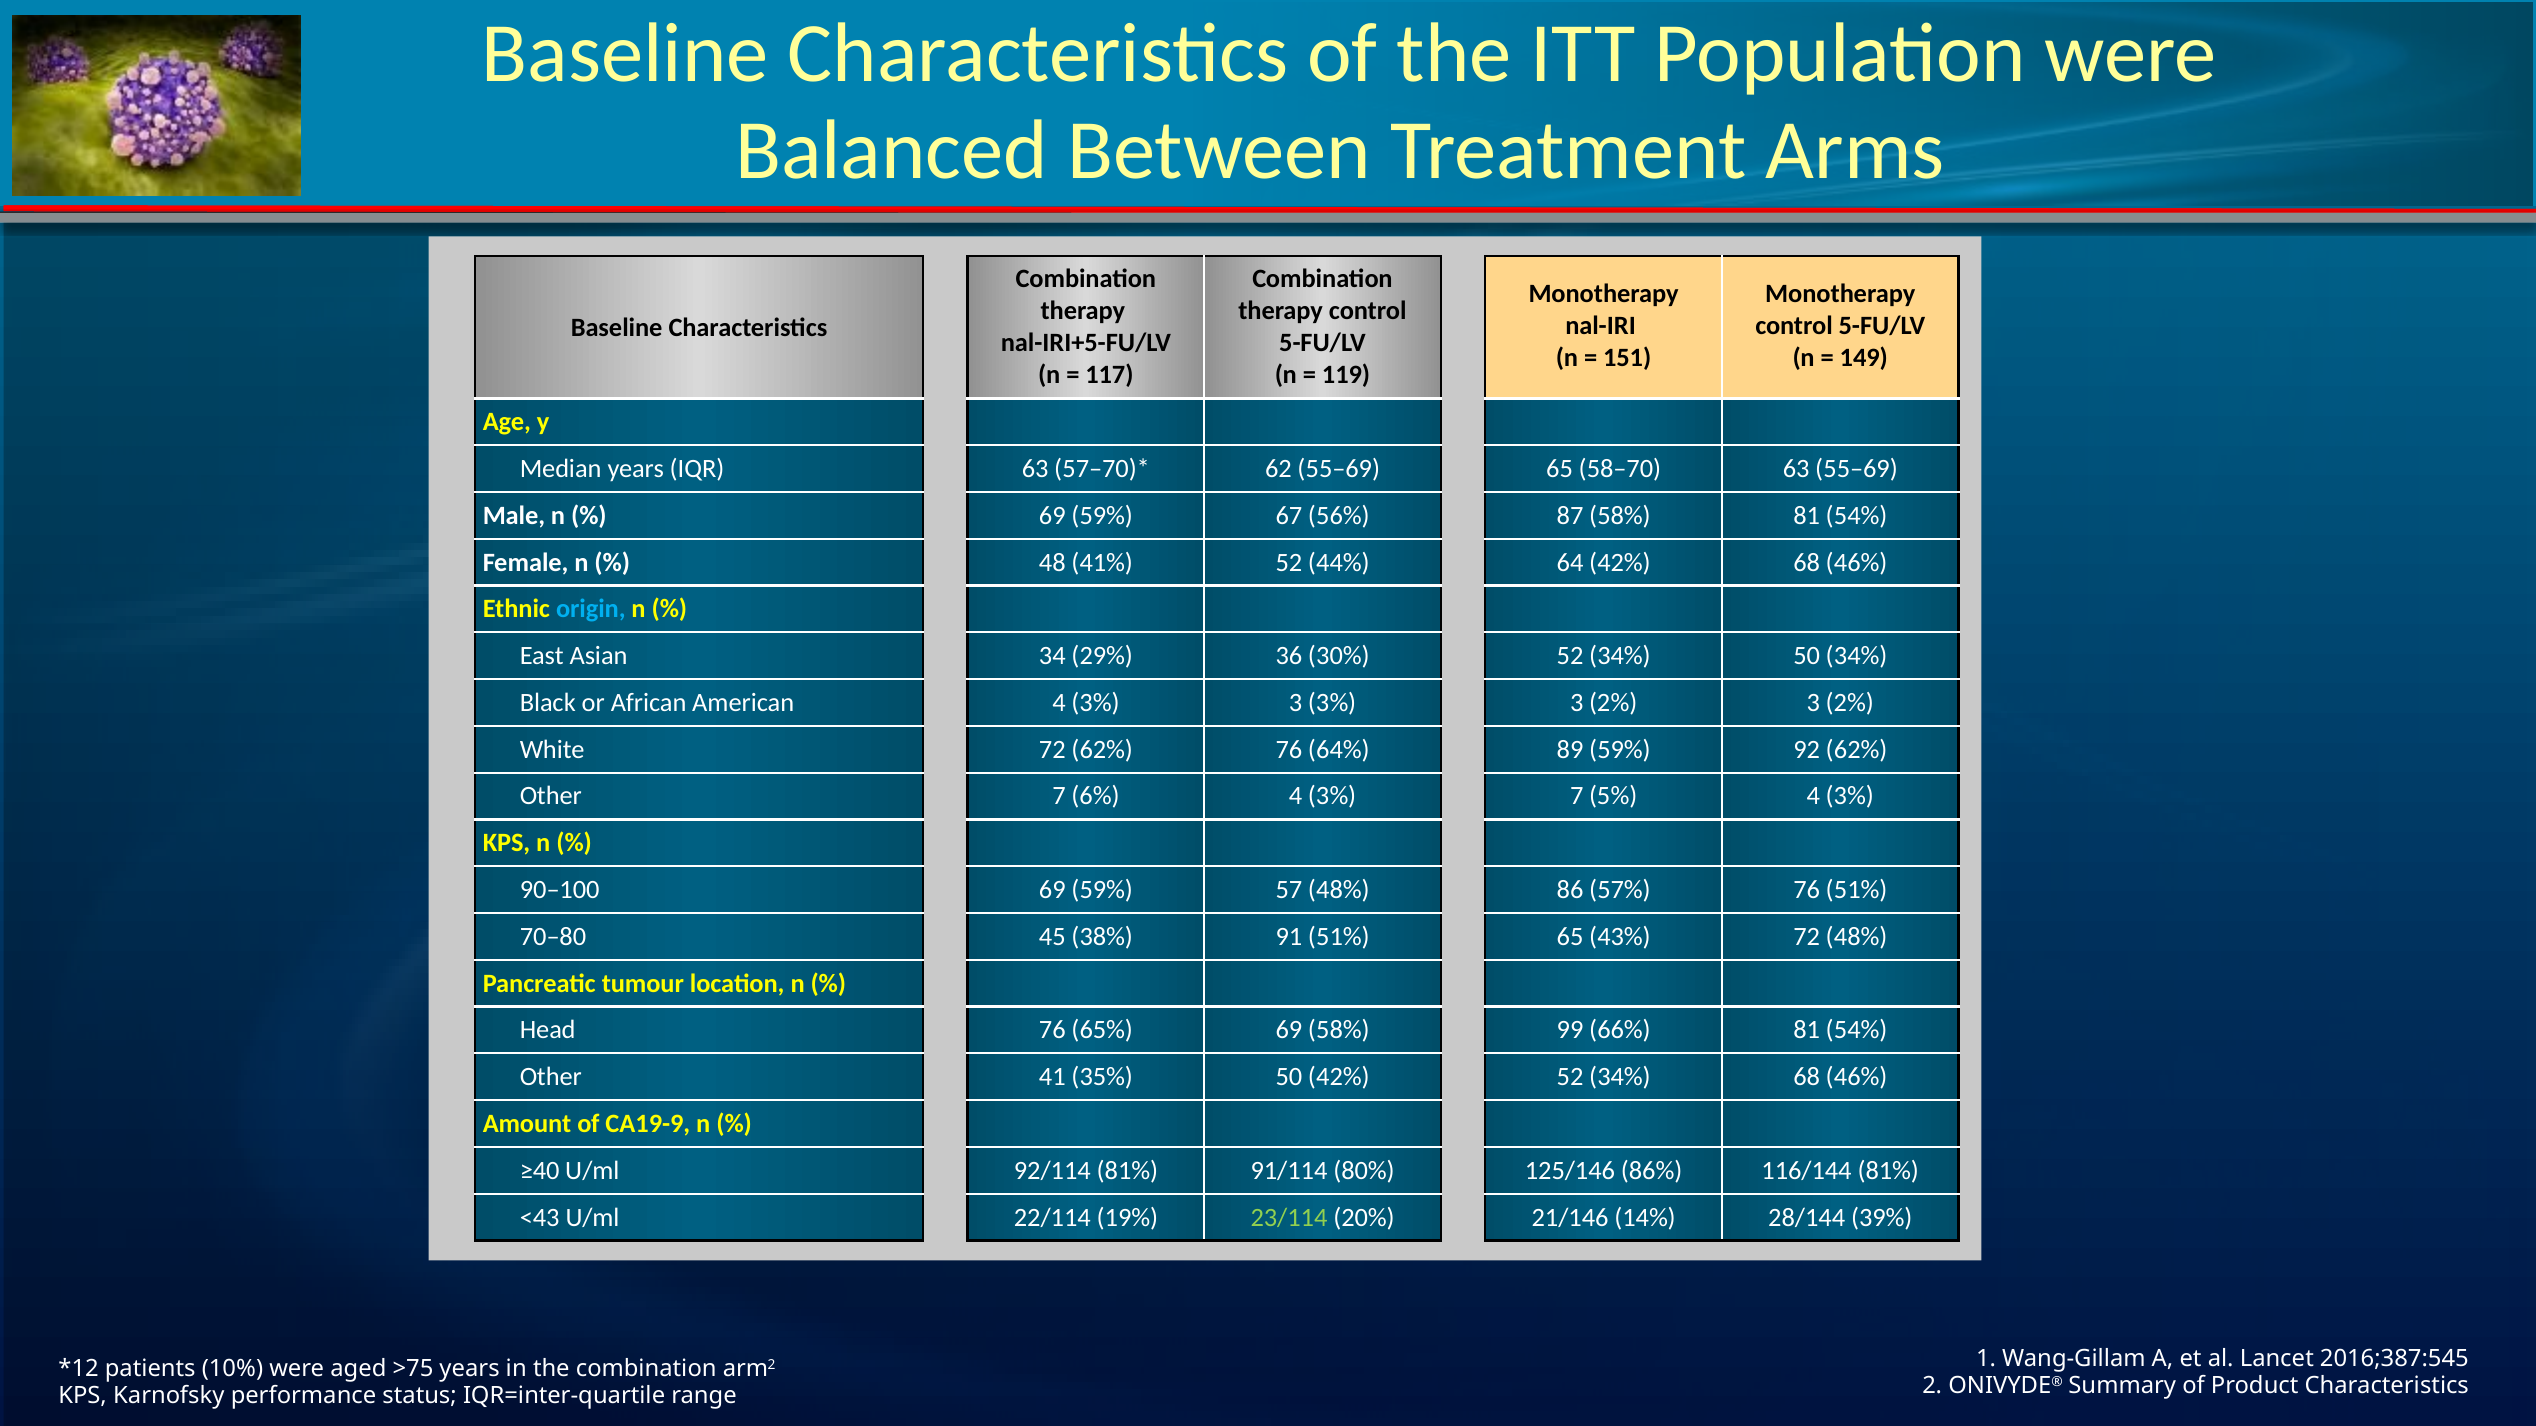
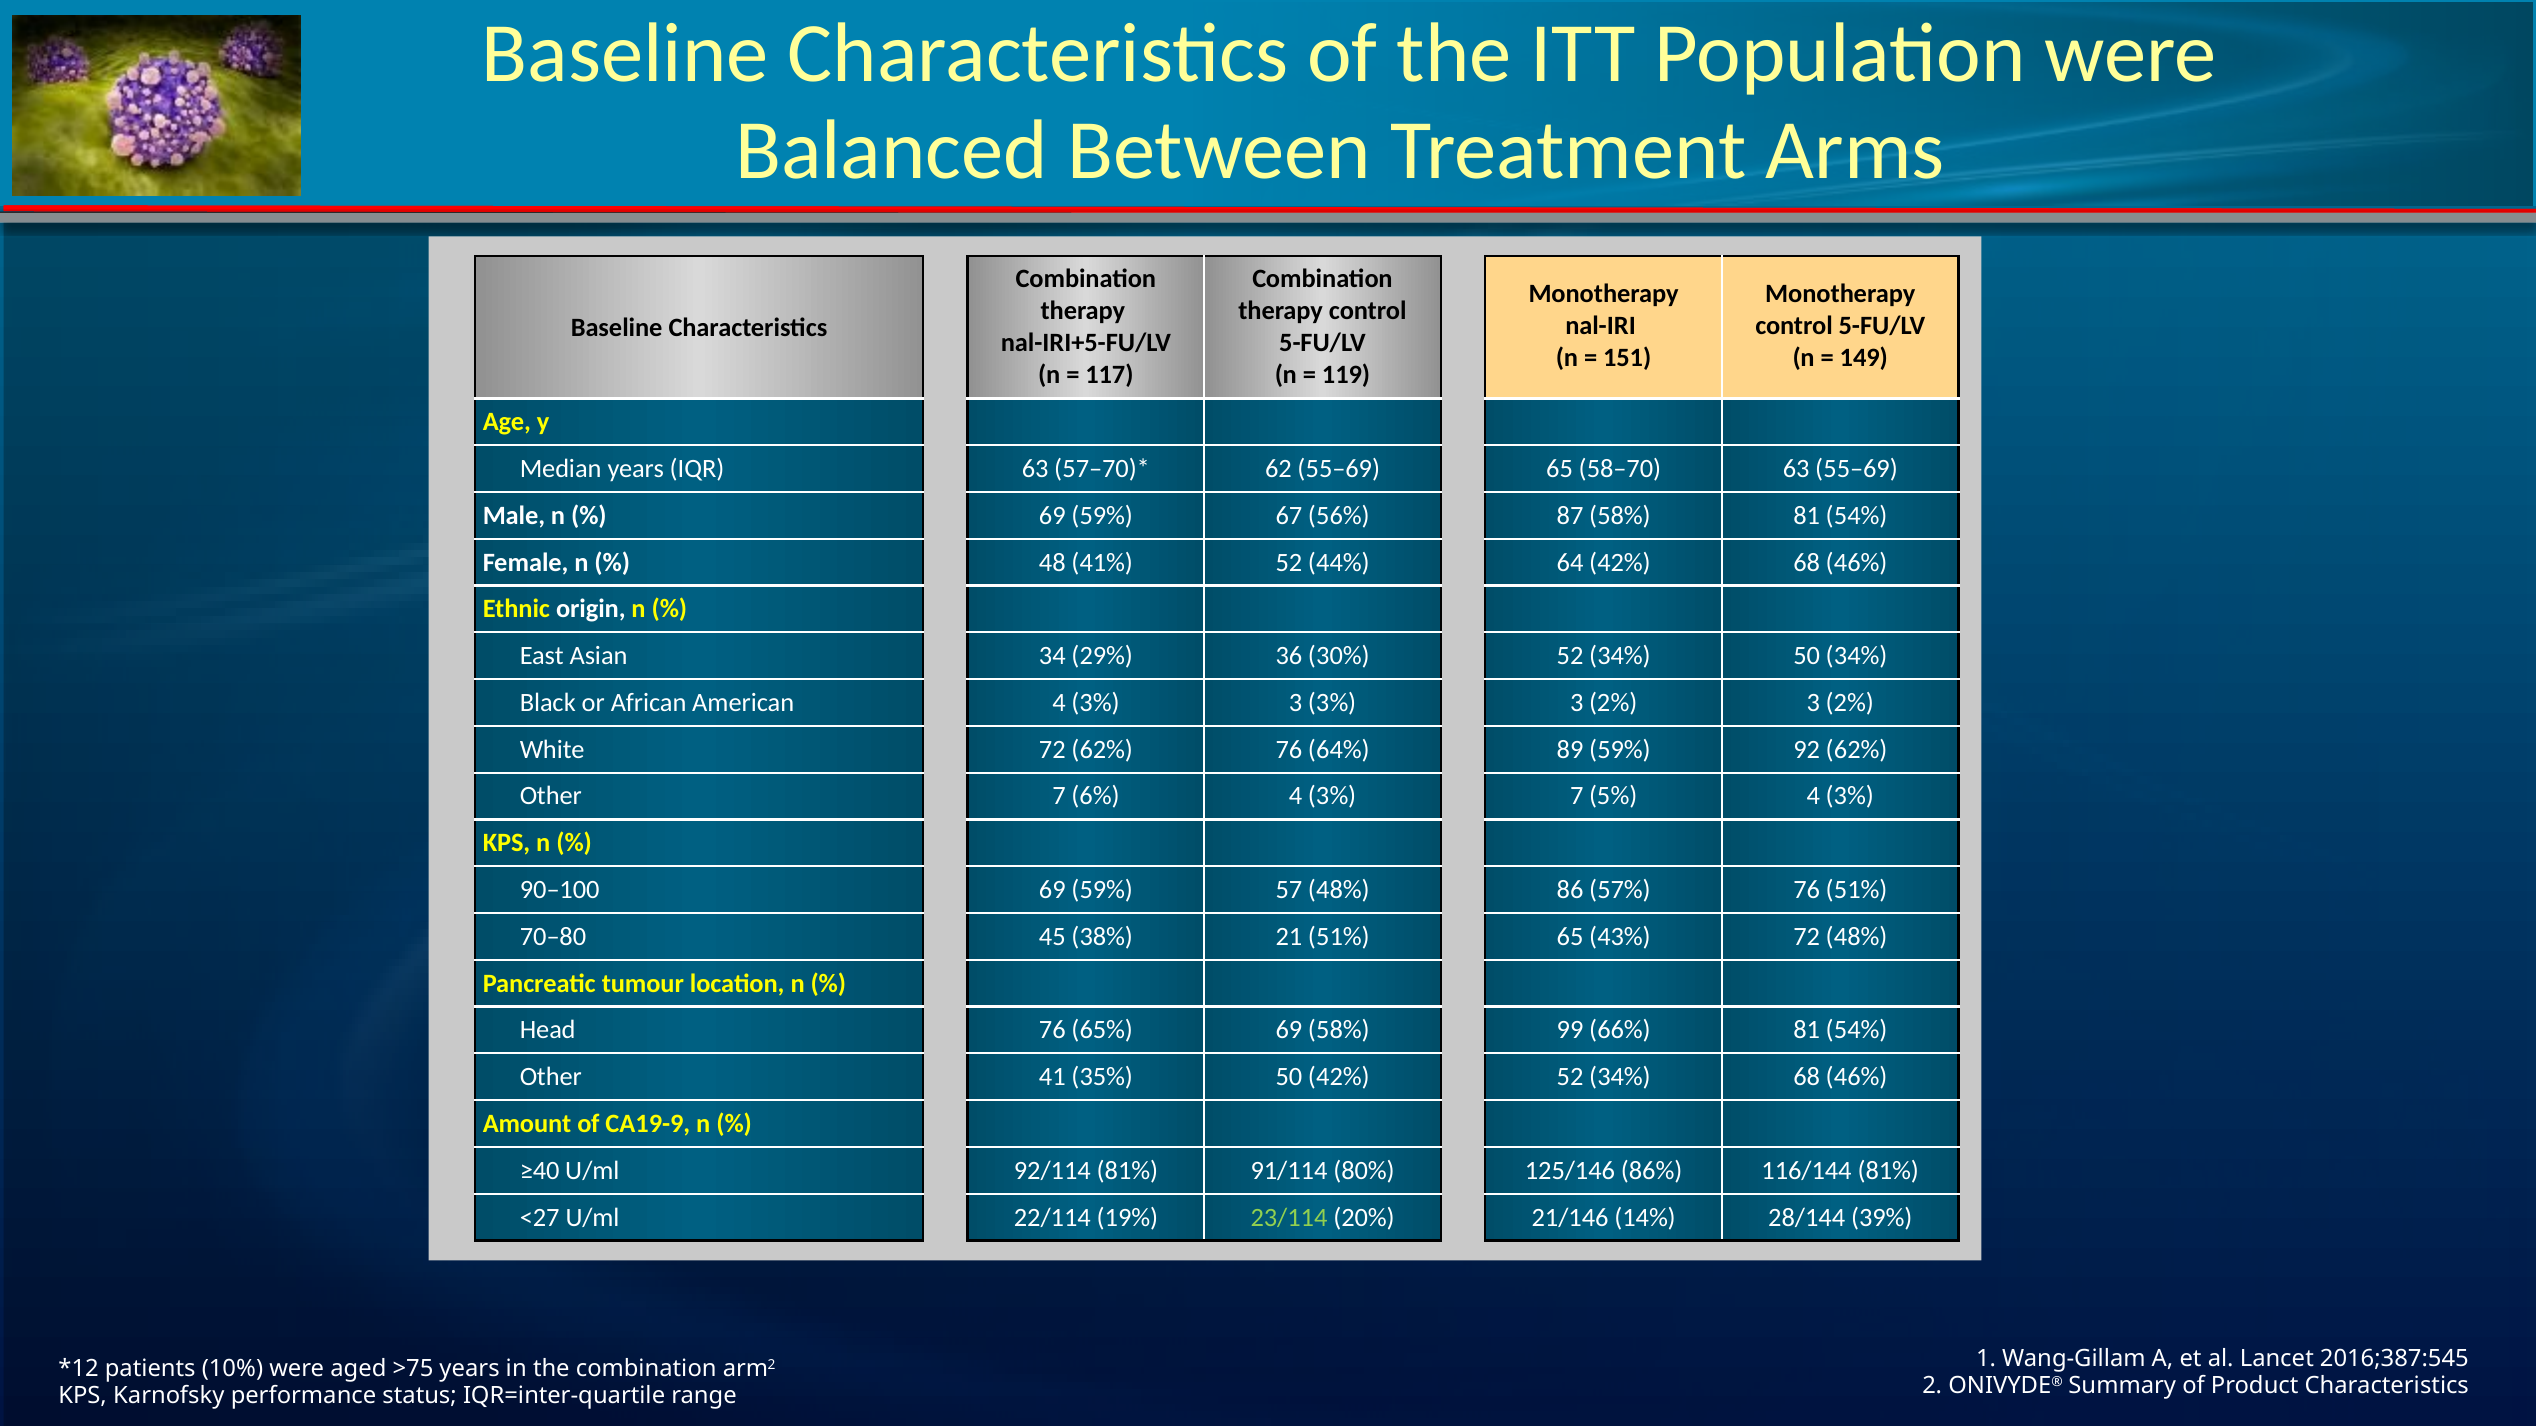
origin colour: light blue -> white (591, 609)
91: 91 -> 21 (1289, 937)
<43: <43 -> <27 (540, 1218)
